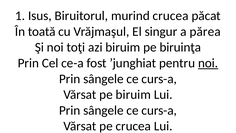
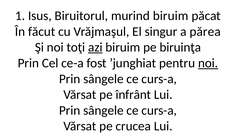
murind crucea: crucea -> biruim (171, 16)
toată: toată -> făcut (42, 32)
azi underline: none -> present (95, 47)
pe biruim: biruim -> înfrânt (133, 94)
